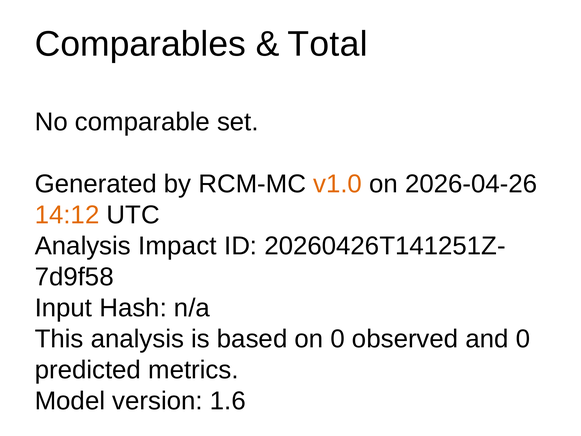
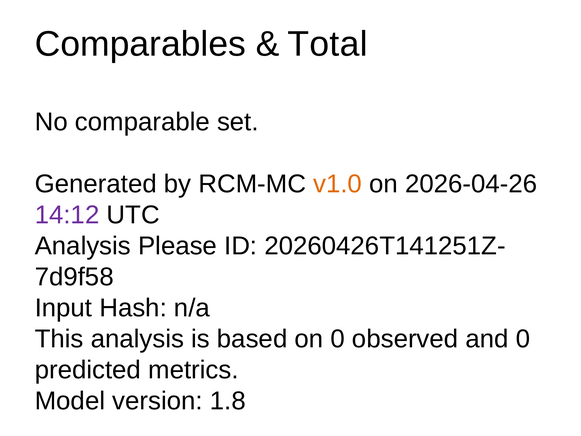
14:12 colour: orange -> purple (67, 215)
Impact: Impact -> Please (178, 246)
1.6: 1.6 -> 1.8 (228, 401)
